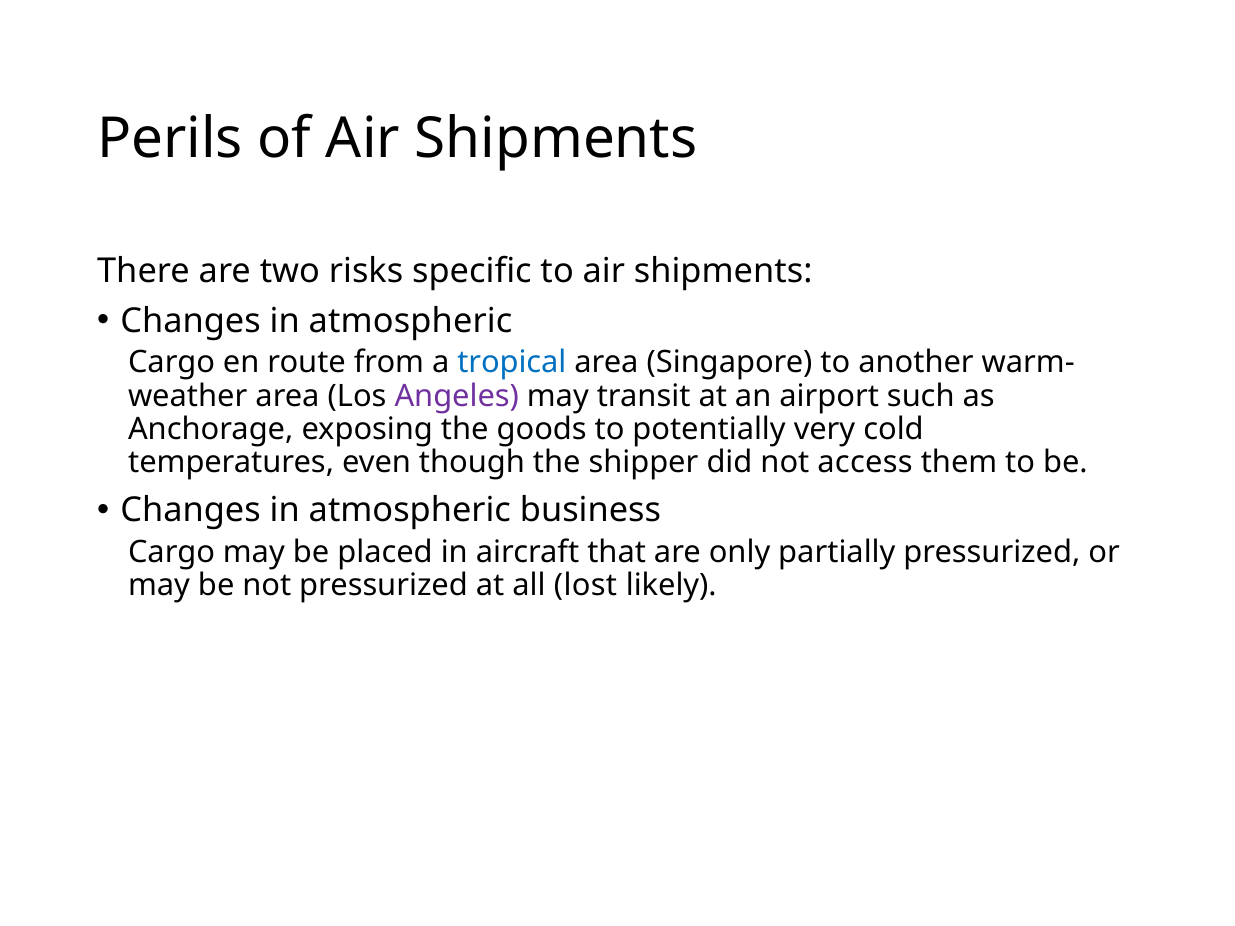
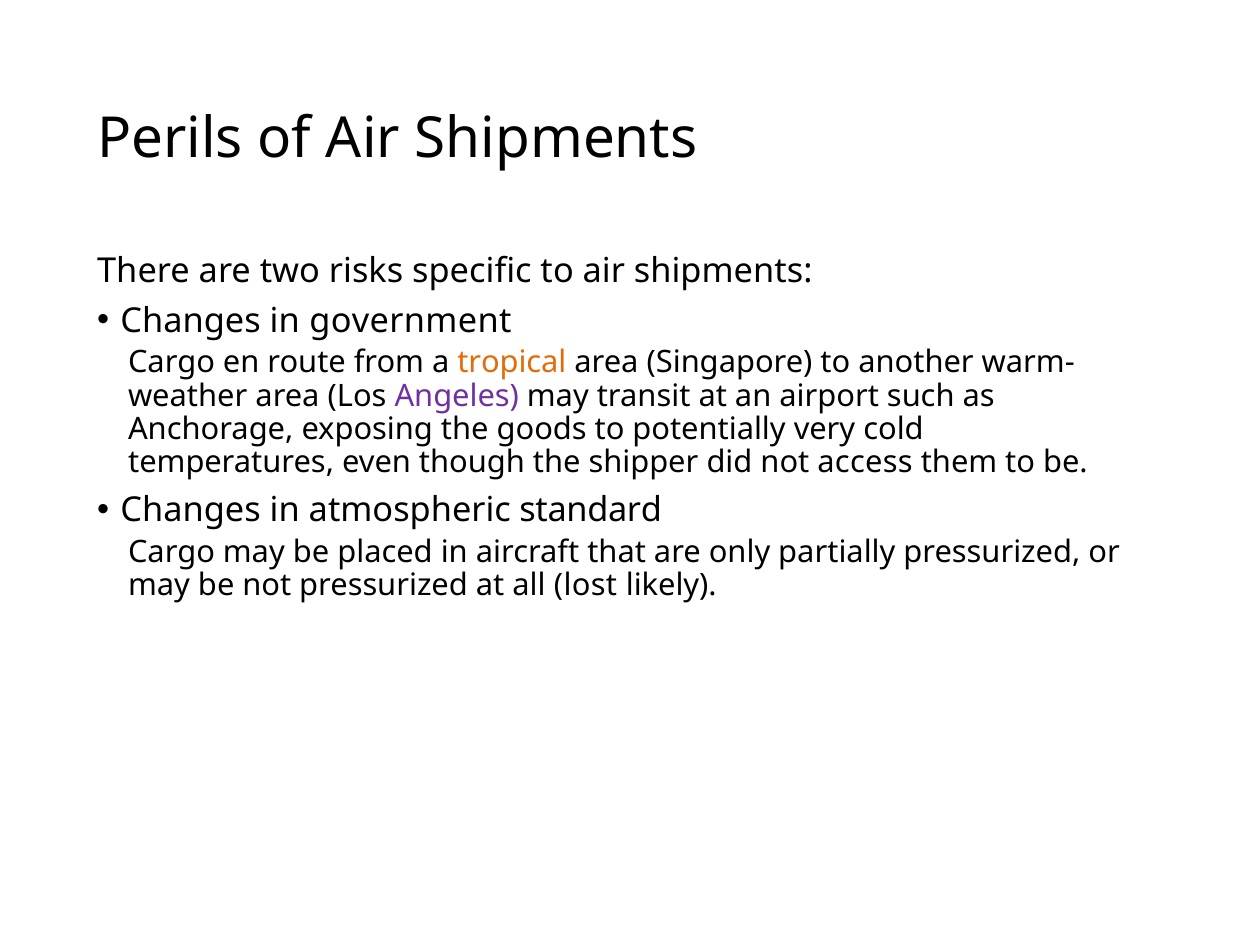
atmospheric: atmospheric -> government (410, 321)
tropical colour: blue -> orange (512, 363)
business: business -> standard (591, 511)
